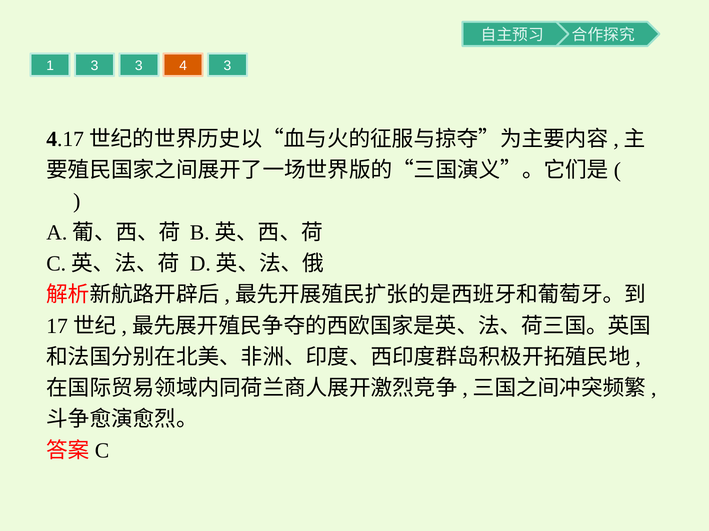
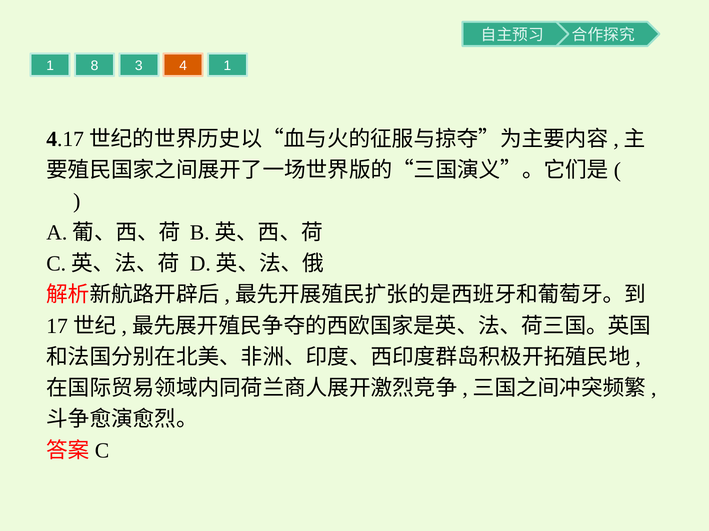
1 3: 3 -> 8 (94, 66)
4 3: 3 -> 1 (227, 66)
